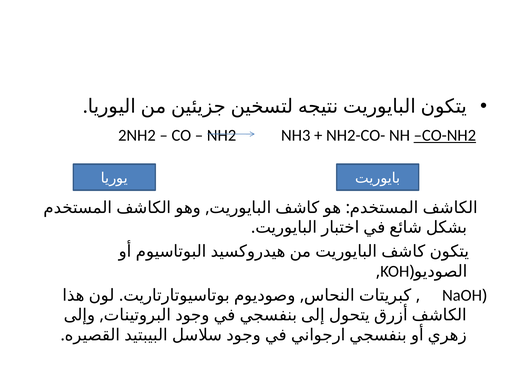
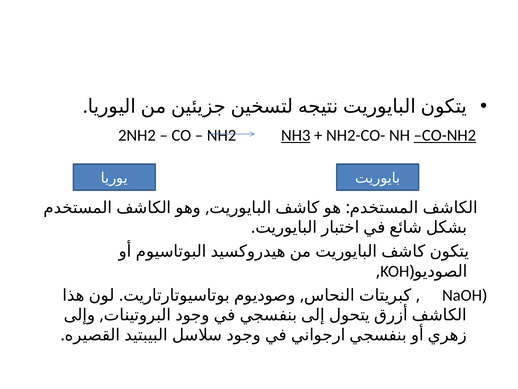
NH3 underline: none -> present (296, 135)
